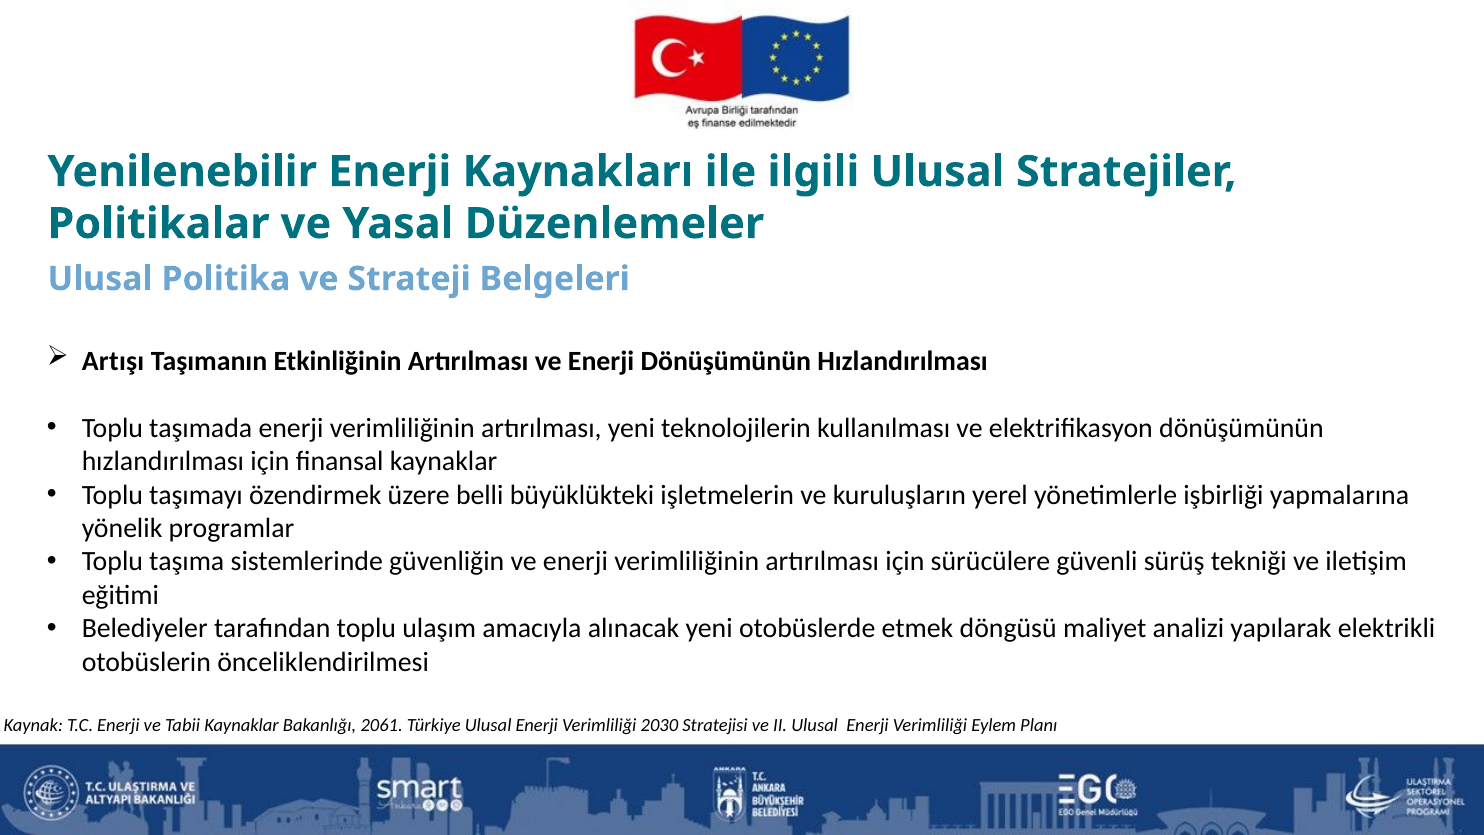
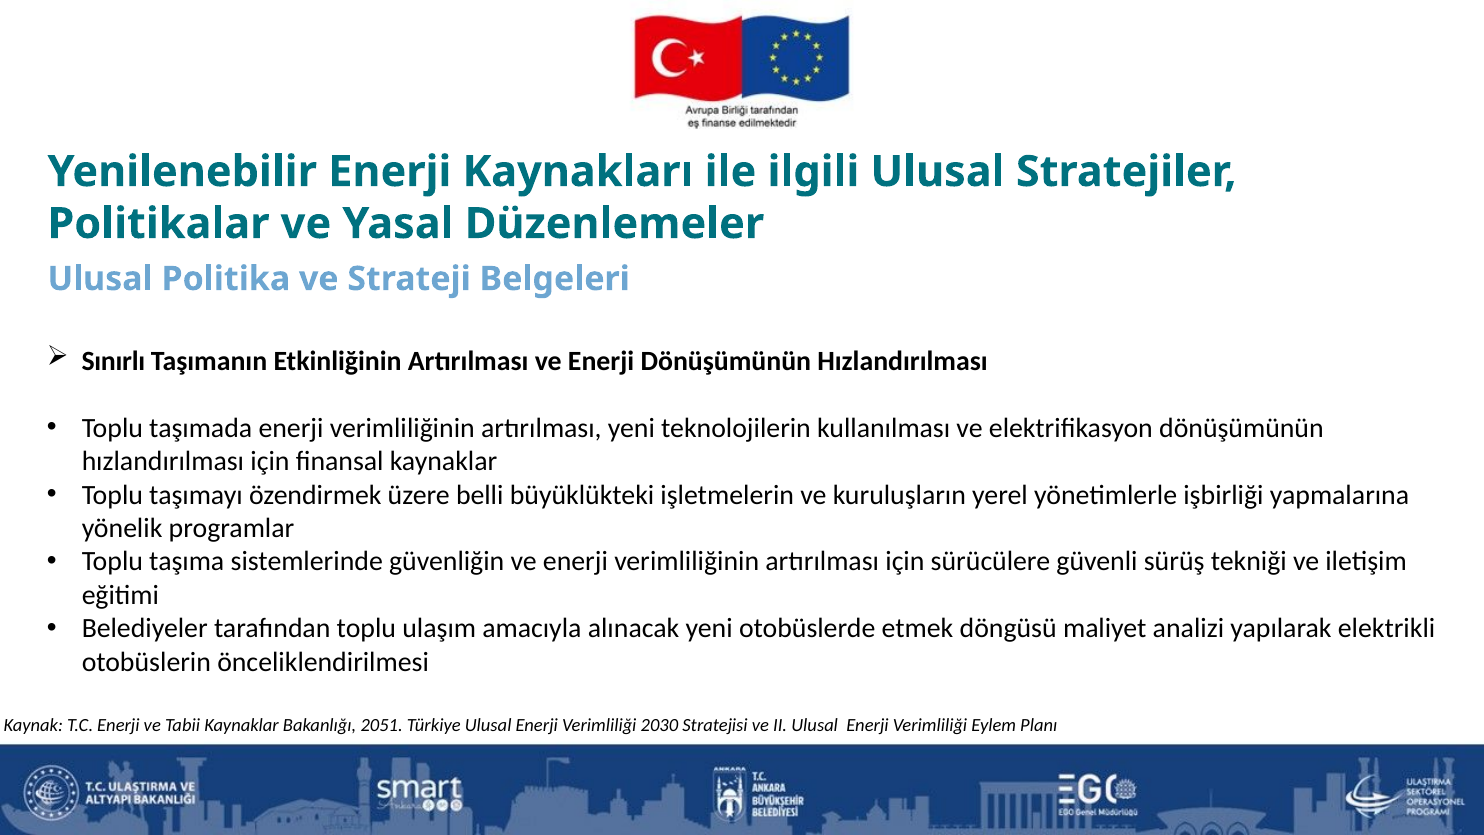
Artışı: Artışı -> Sınırlı (113, 361)
2061: 2061 -> 2051 (382, 725)
